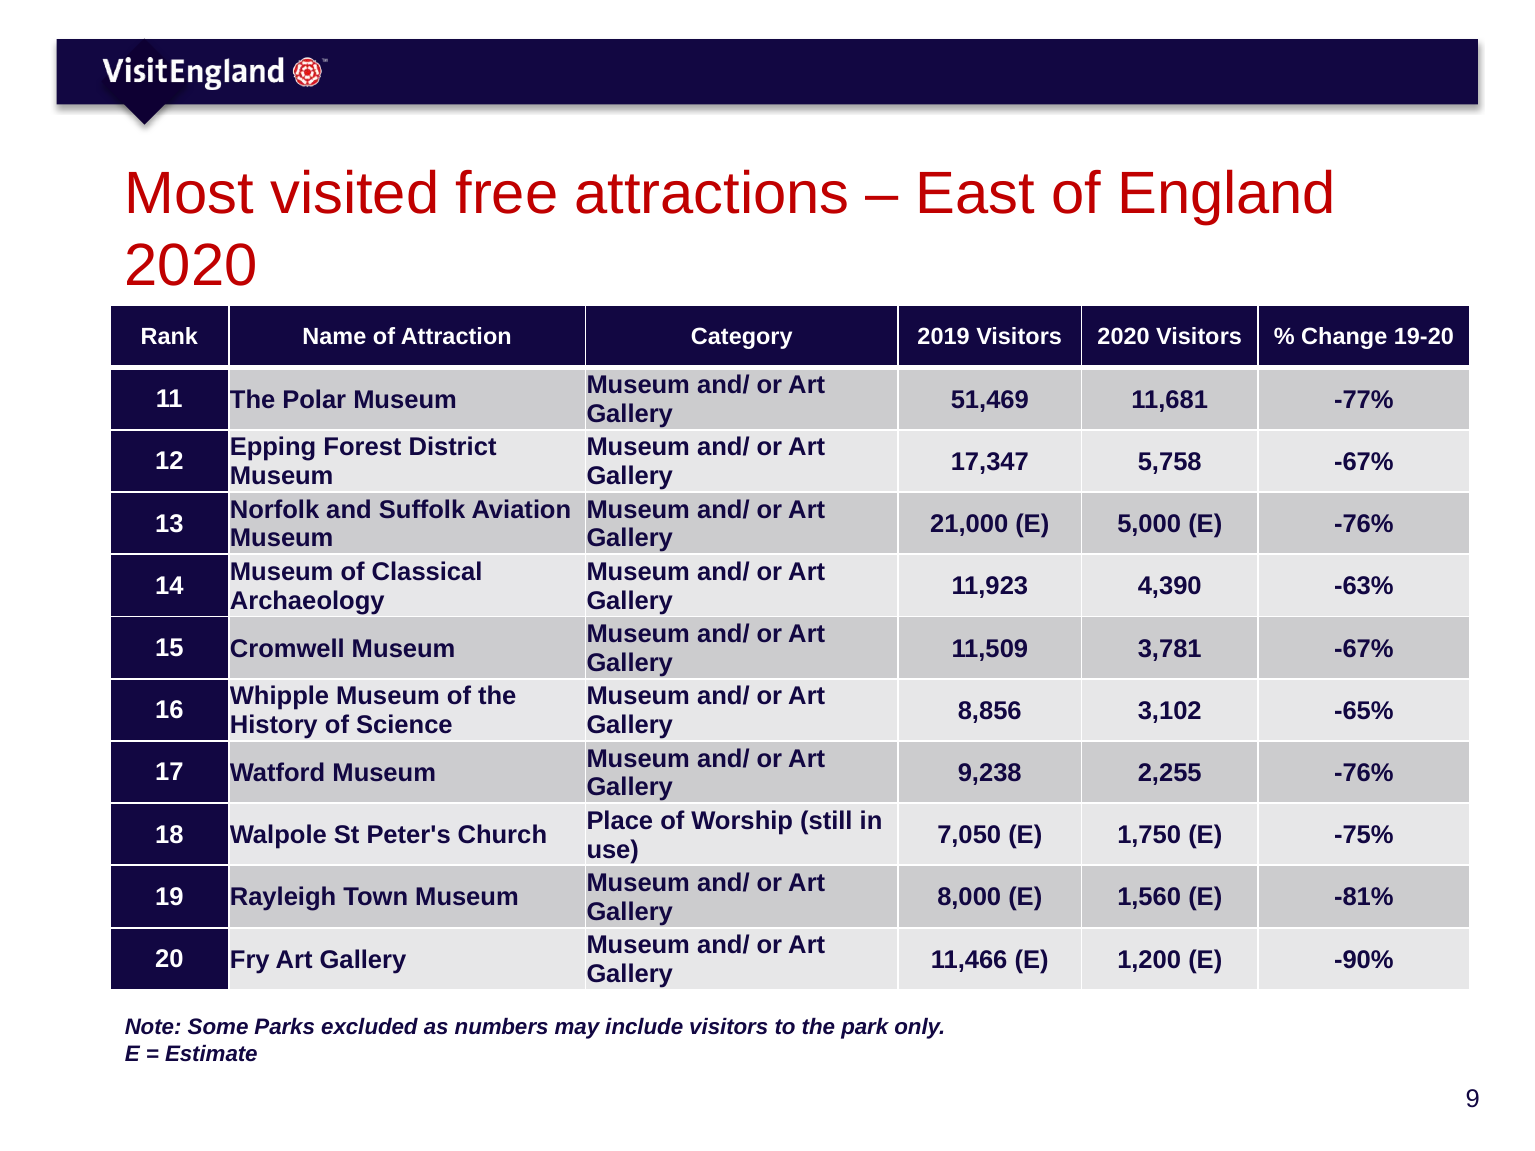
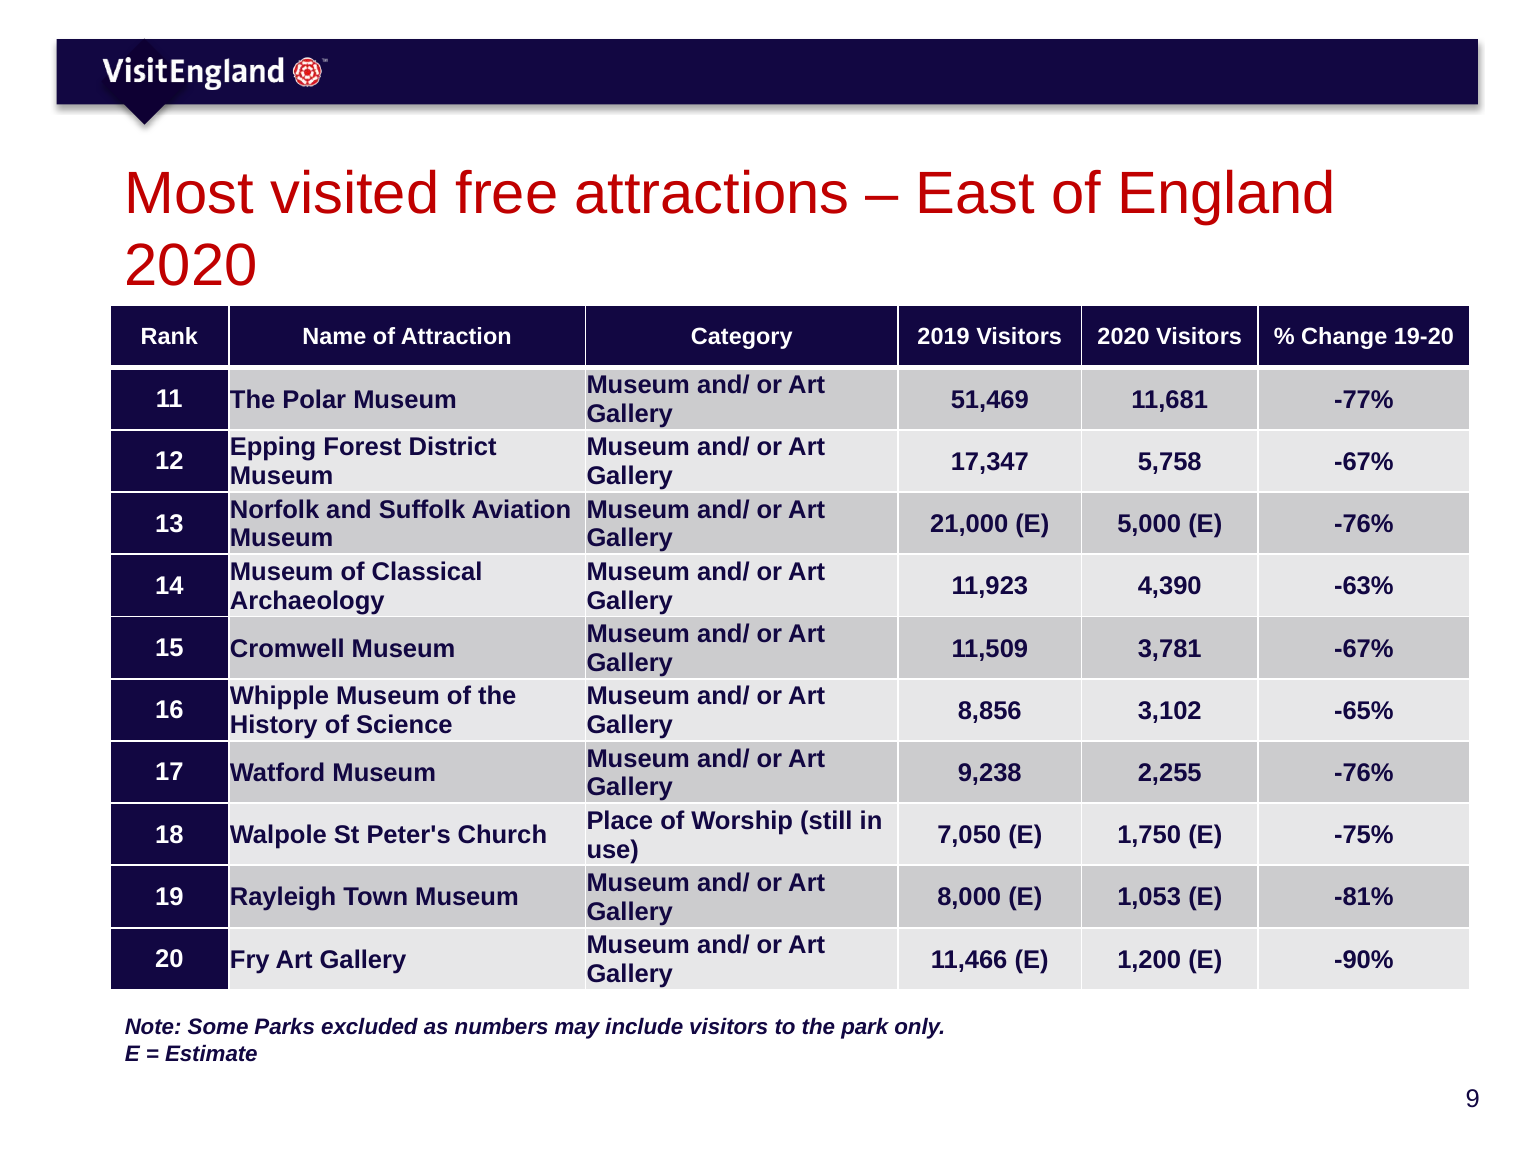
1,560: 1,560 -> 1,053 (1149, 898)
